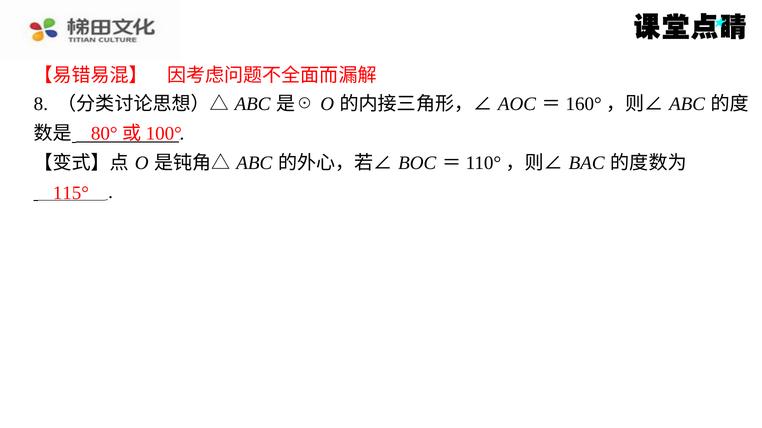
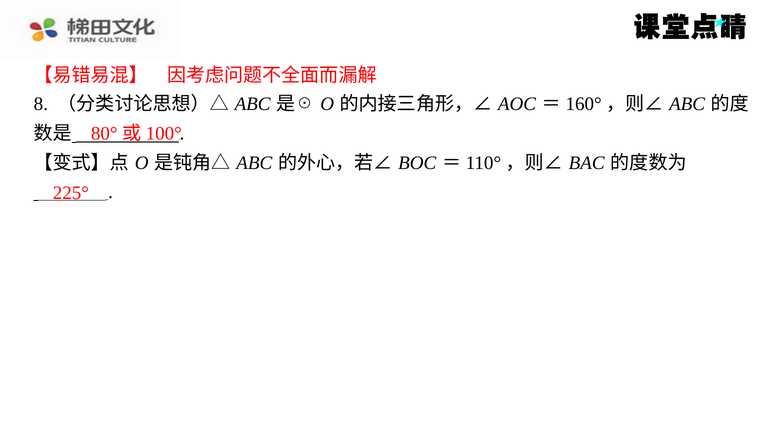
115°: 115° -> 225° (71, 193)
